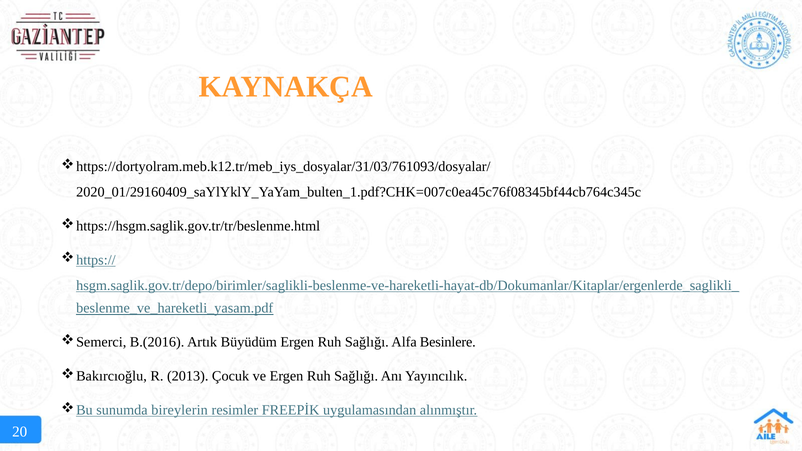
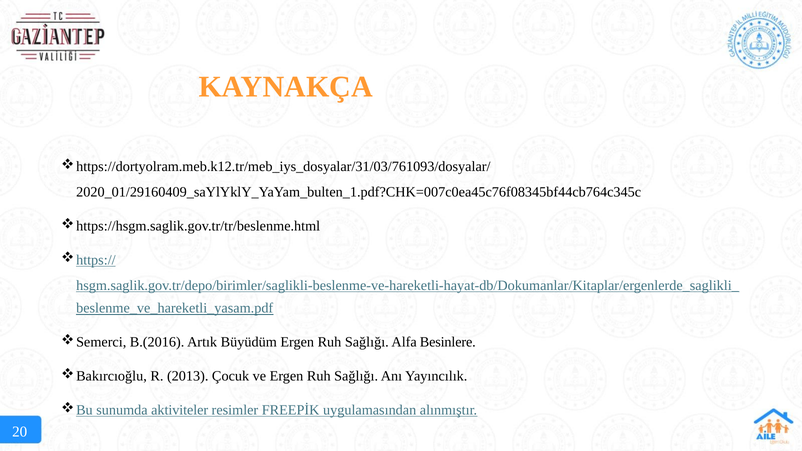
bireylerin: bireylerin -> aktiviteler (180, 410)
